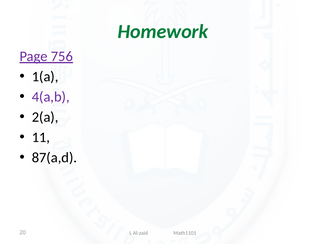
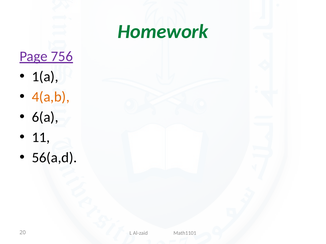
4(a,b colour: purple -> orange (51, 97)
2(a: 2(a -> 6(a (45, 117)
87(a,d: 87(a,d -> 56(a,d (54, 158)
